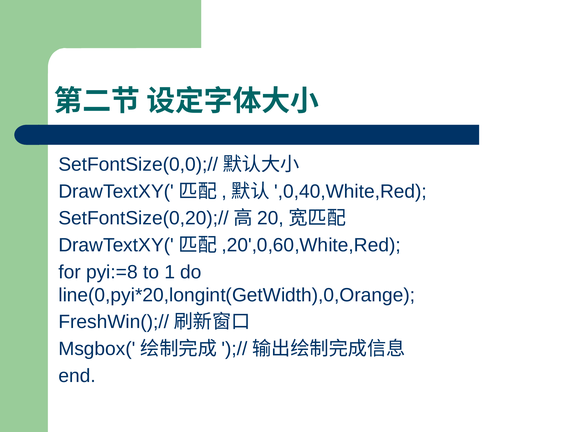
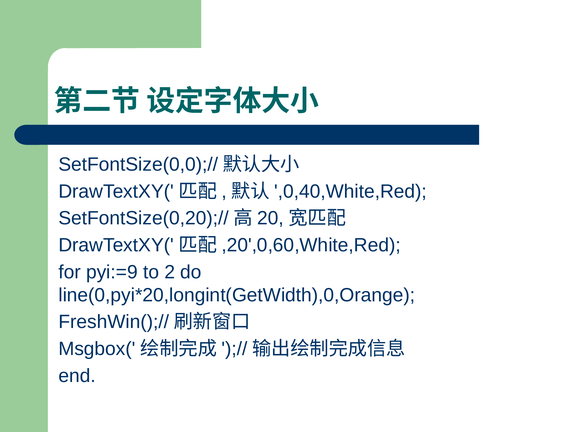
pyi:=8: pyi:=8 -> pyi:=9 (112, 272)
1: 1 -> 2 (170, 272)
